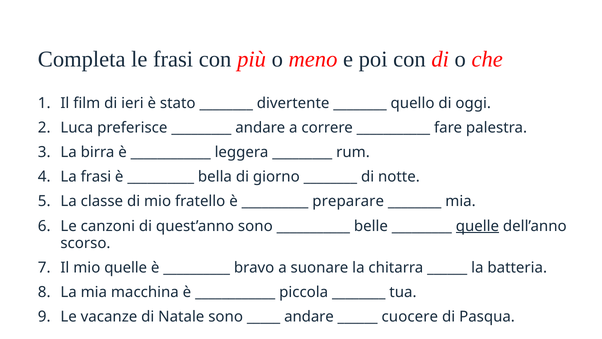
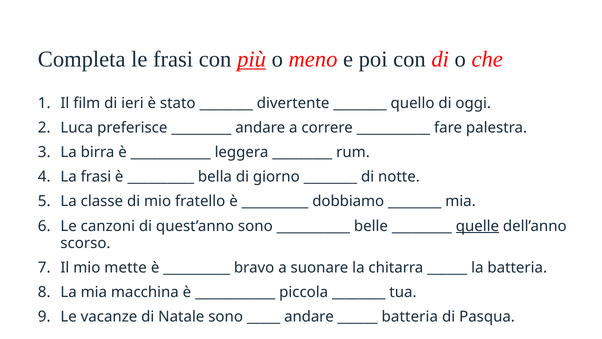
più underline: none -> present (252, 59)
preparare: preparare -> dobbiamo (348, 201)
mio quelle: quelle -> mette (126, 267)
cuocere: cuocere -> batteria (410, 316)
